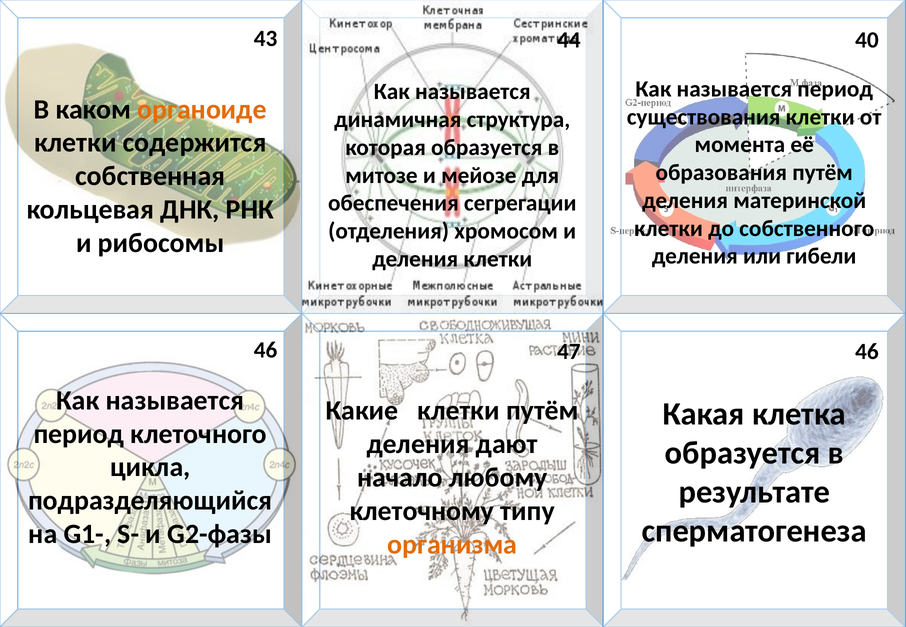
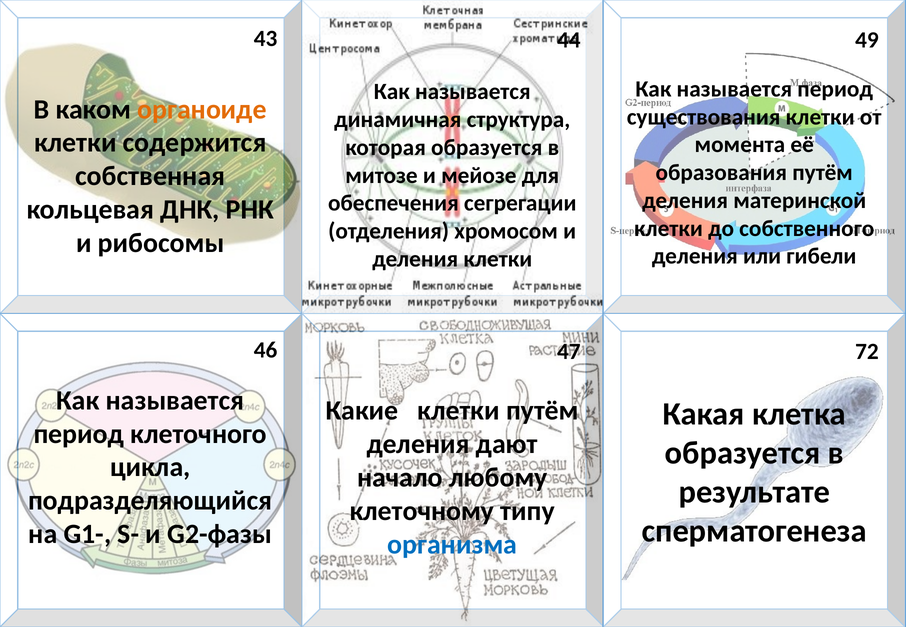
40: 40 -> 49 (867, 40)
47 46: 46 -> 72 (867, 352)
организма colour: orange -> blue (452, 545)
